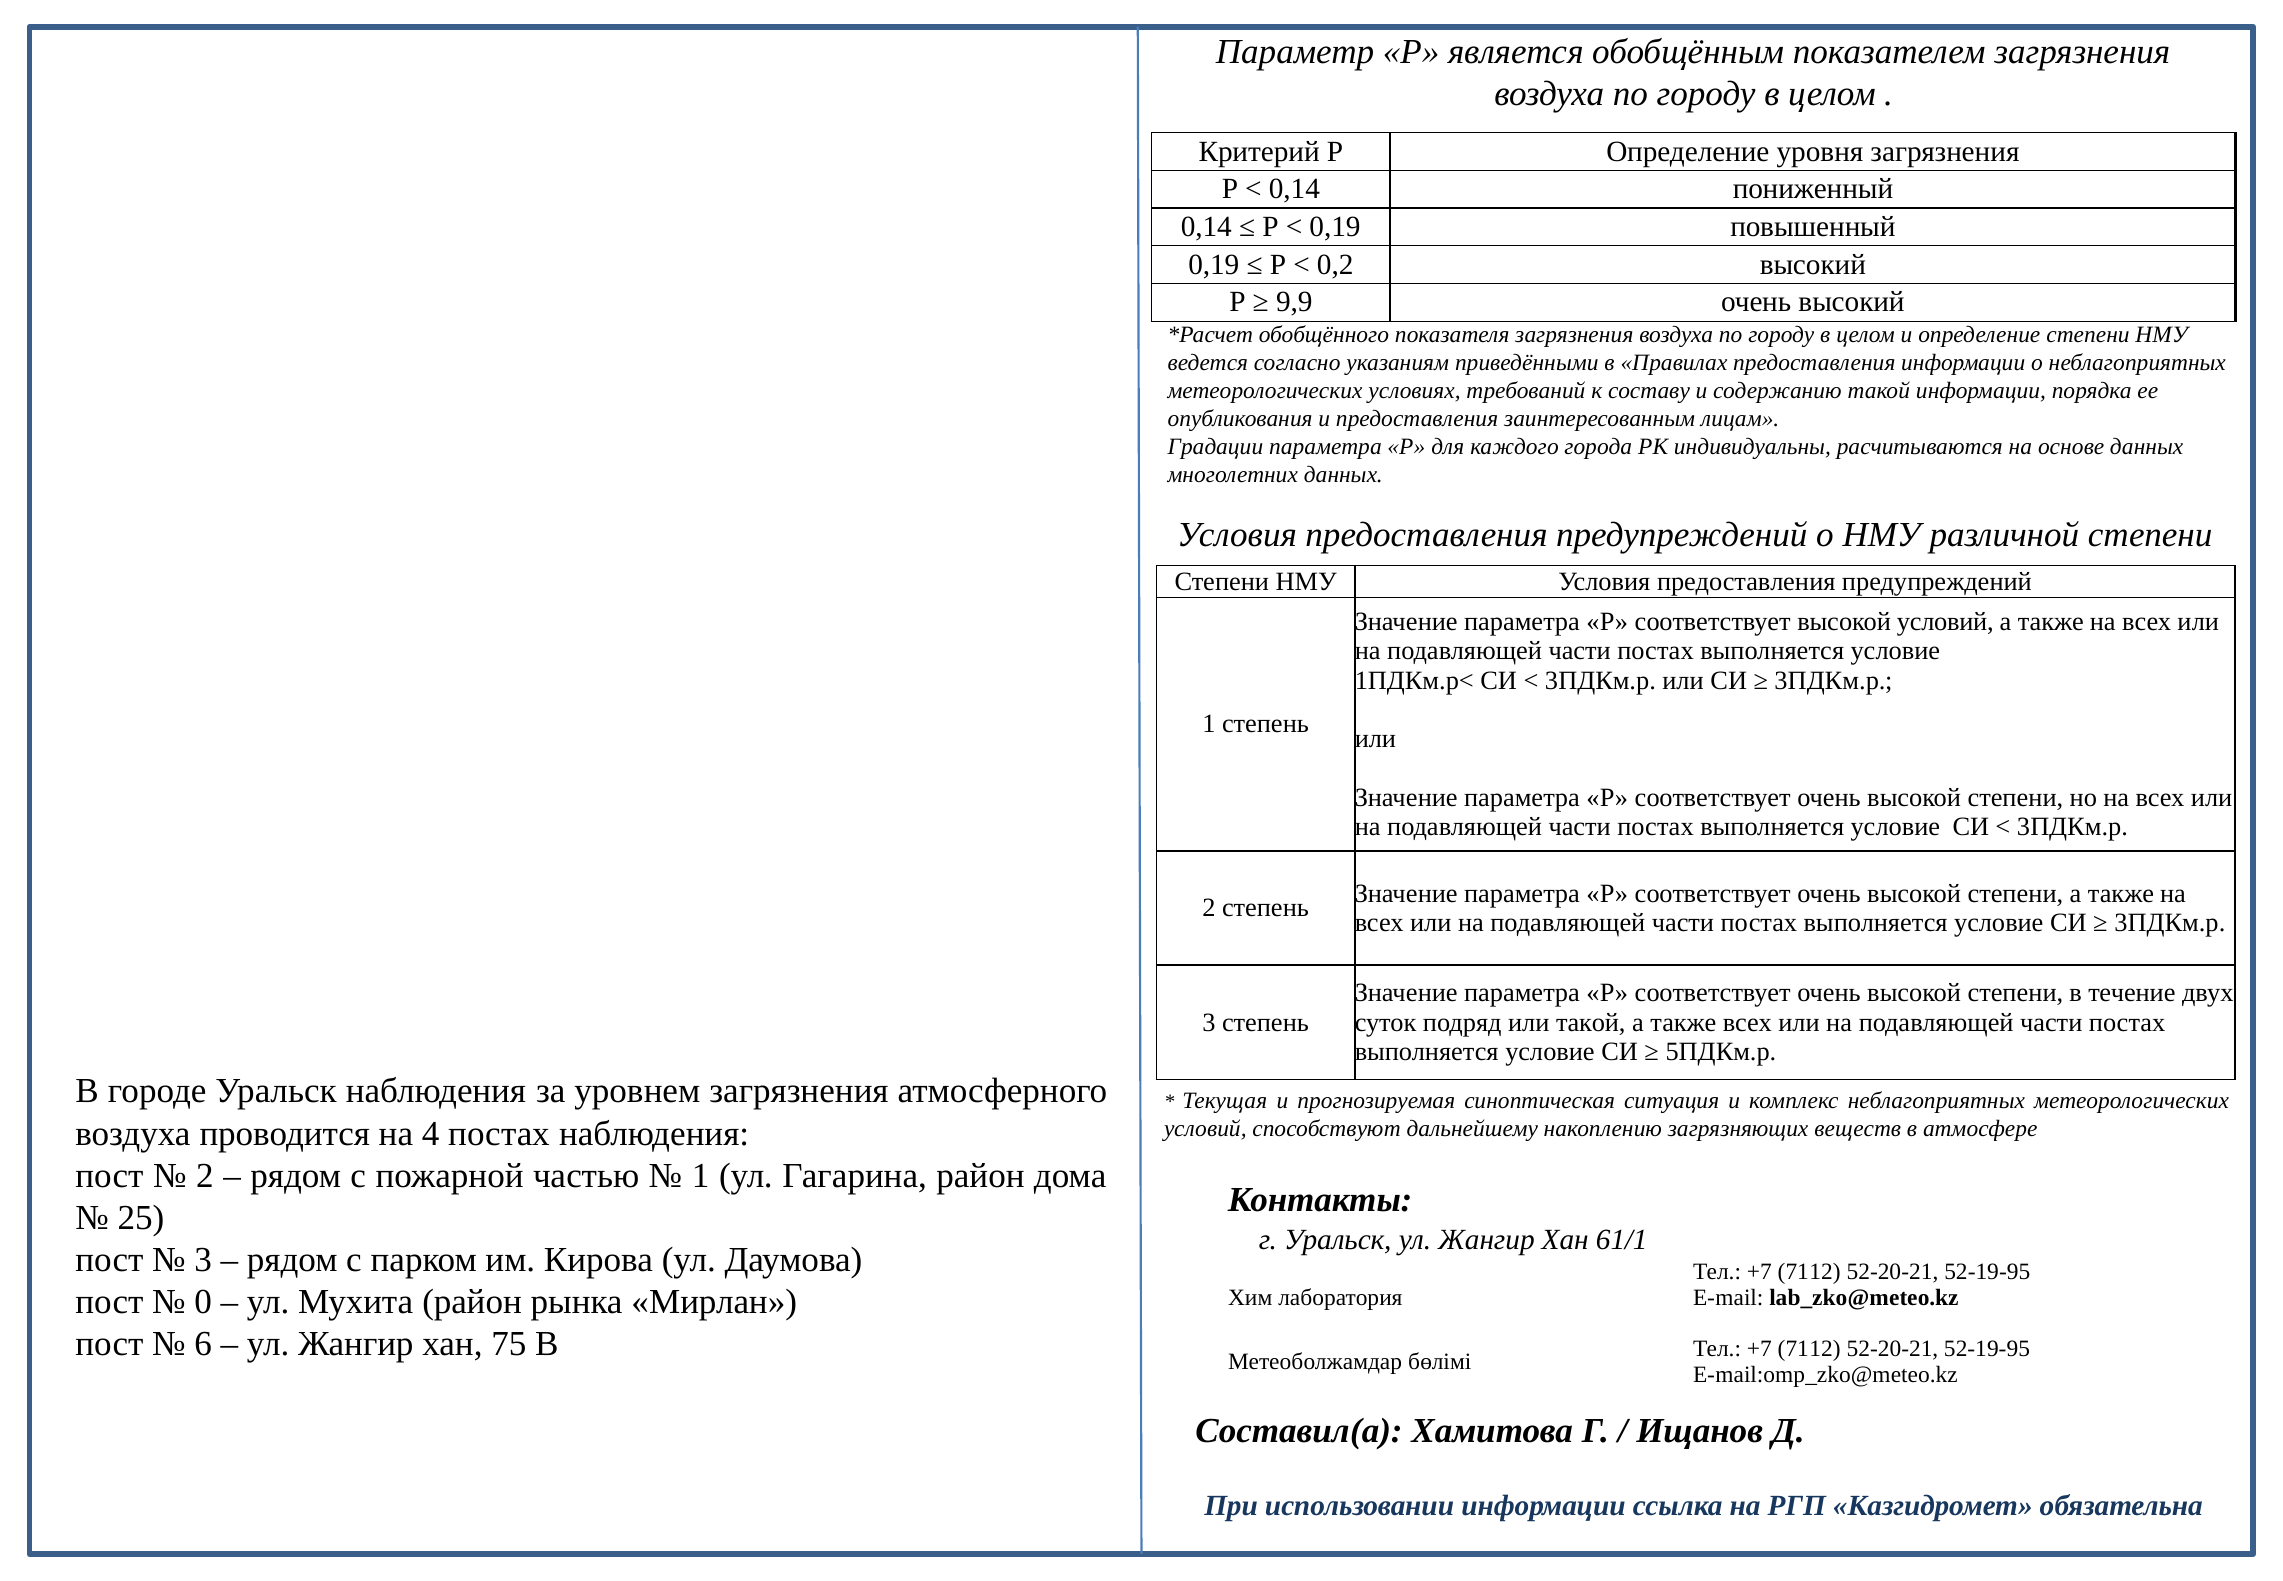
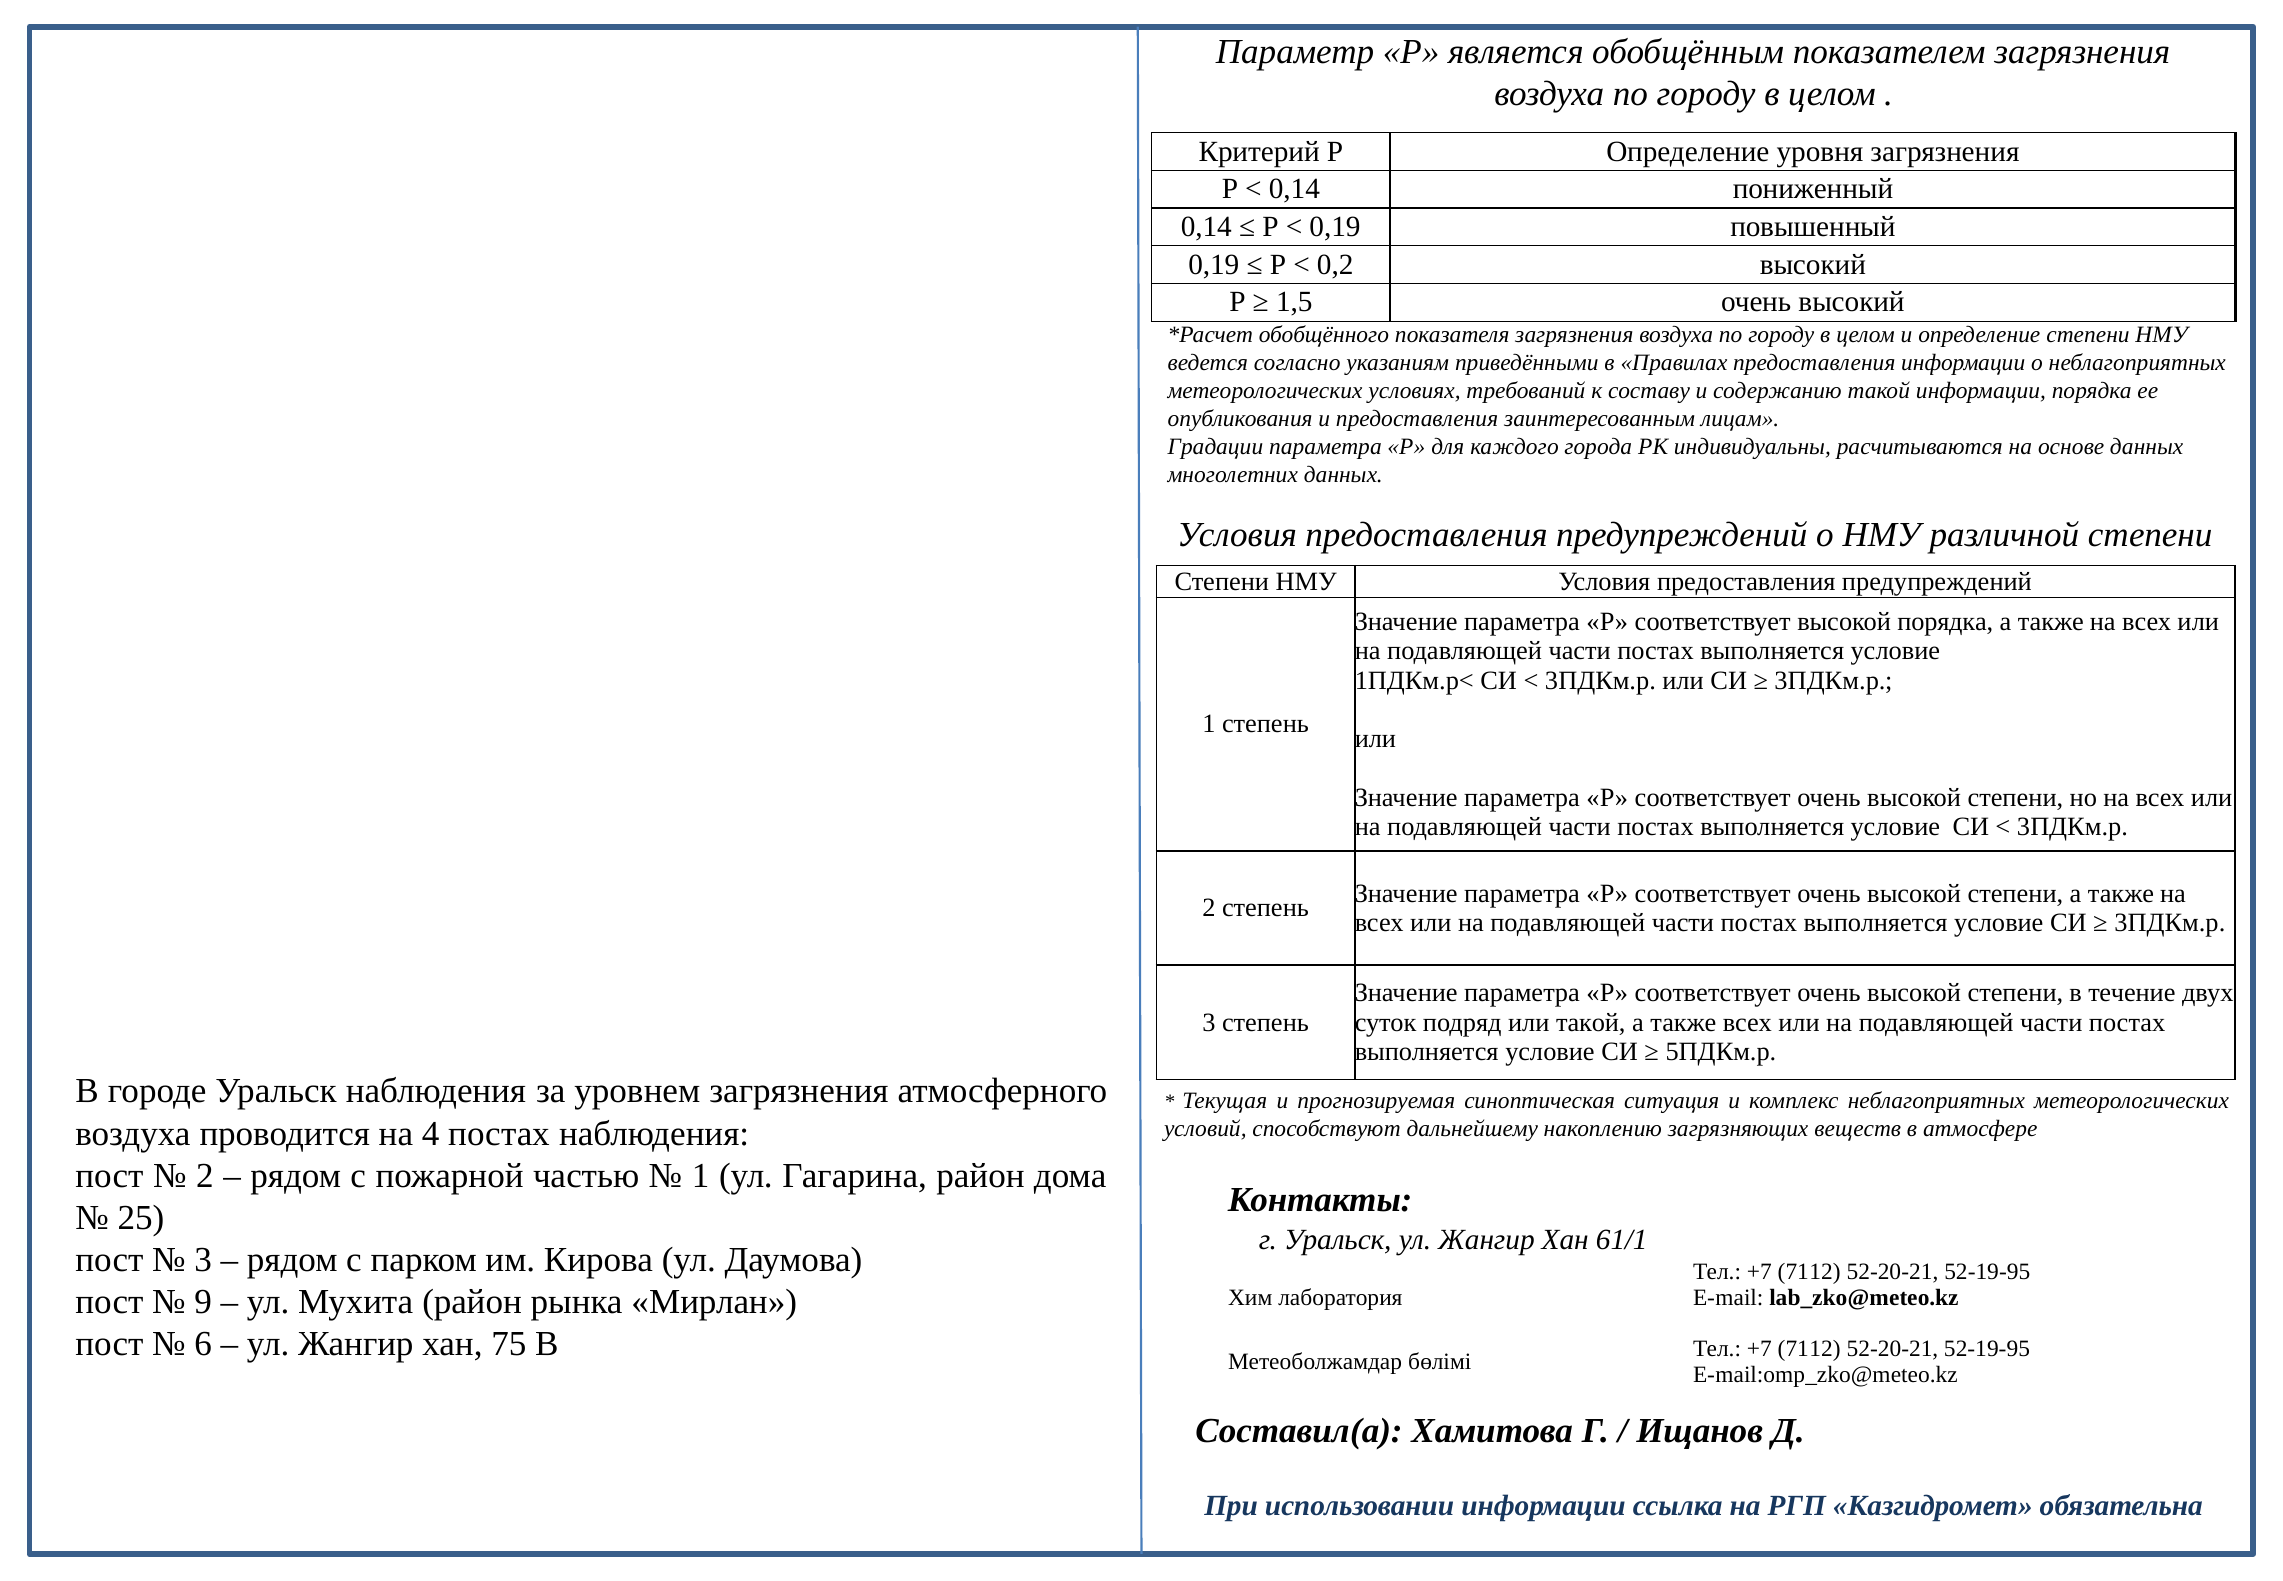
9,9: 9,9 -> 1,5 (1294, 302)
высокой условий: условий -> порядка (1945, 622)
0: 0 -> 9 (203, 1302)
